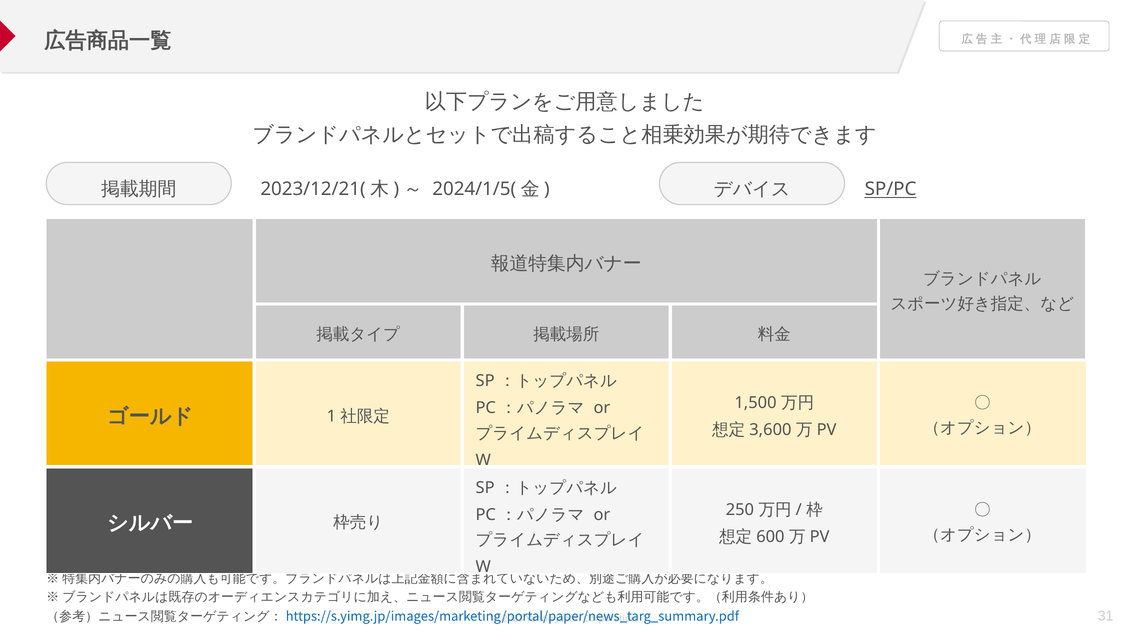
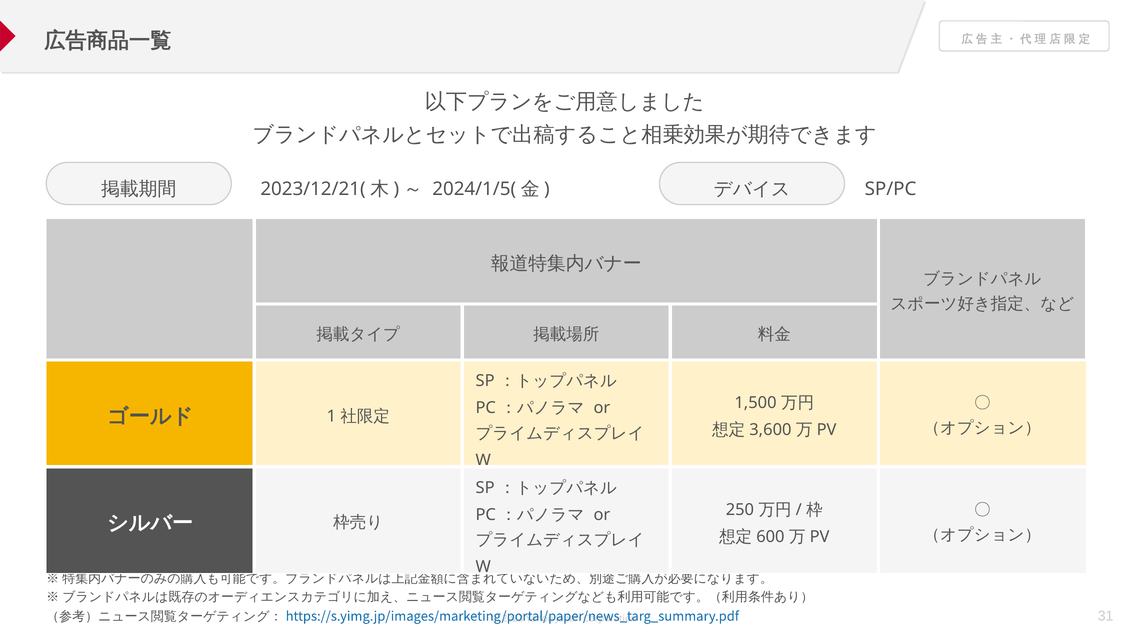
SP/PC underline: present -> none (891, 189)
